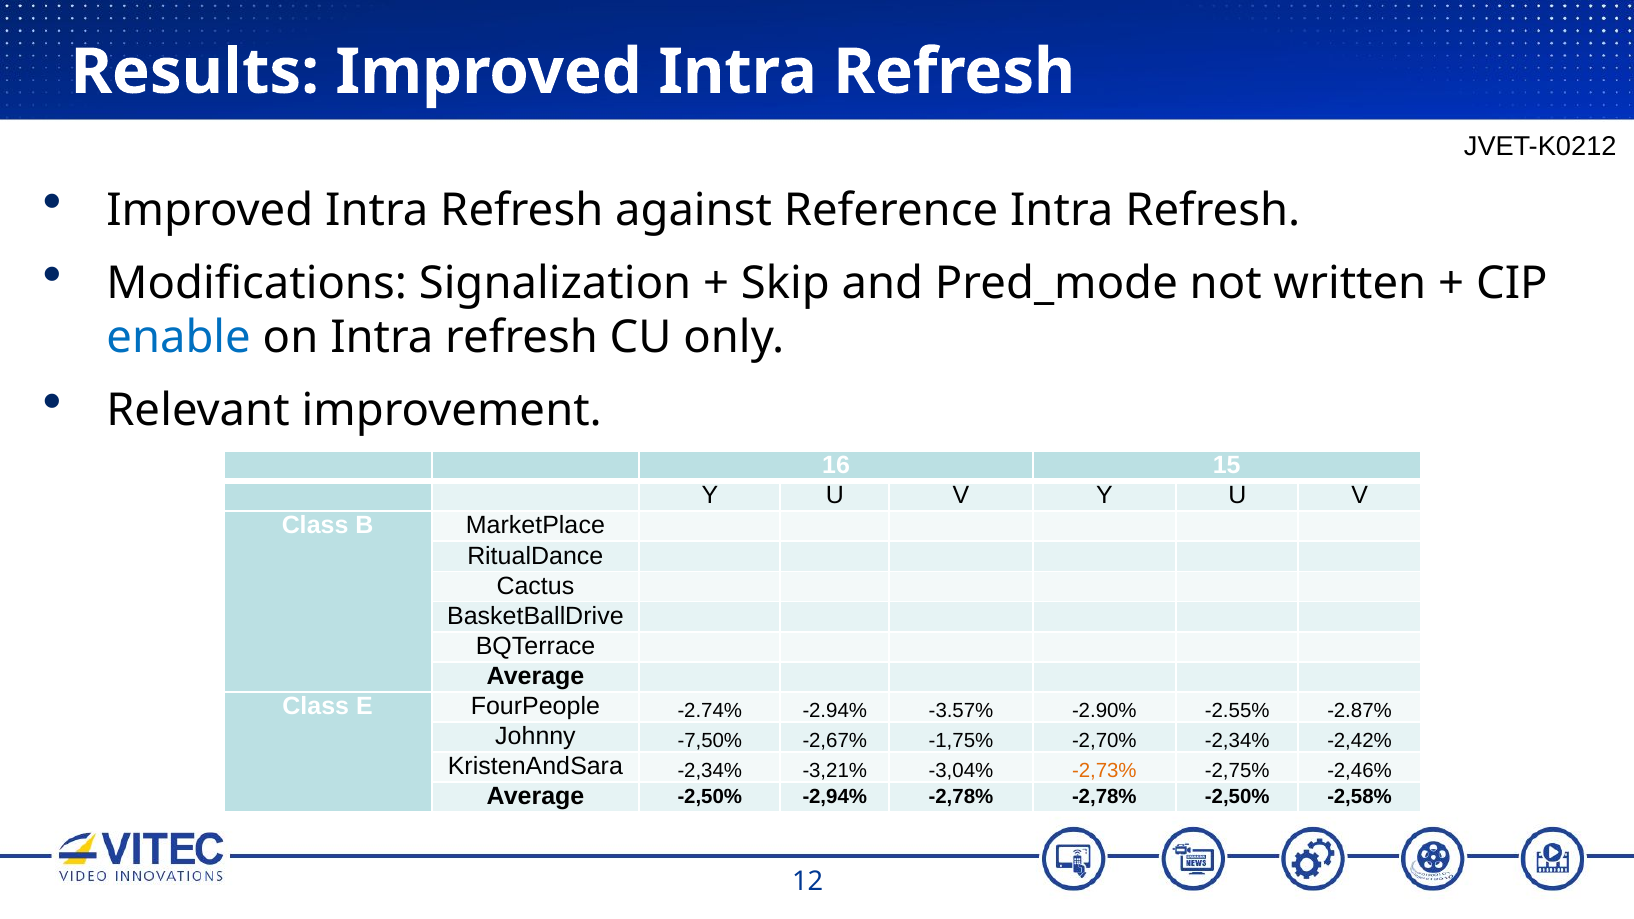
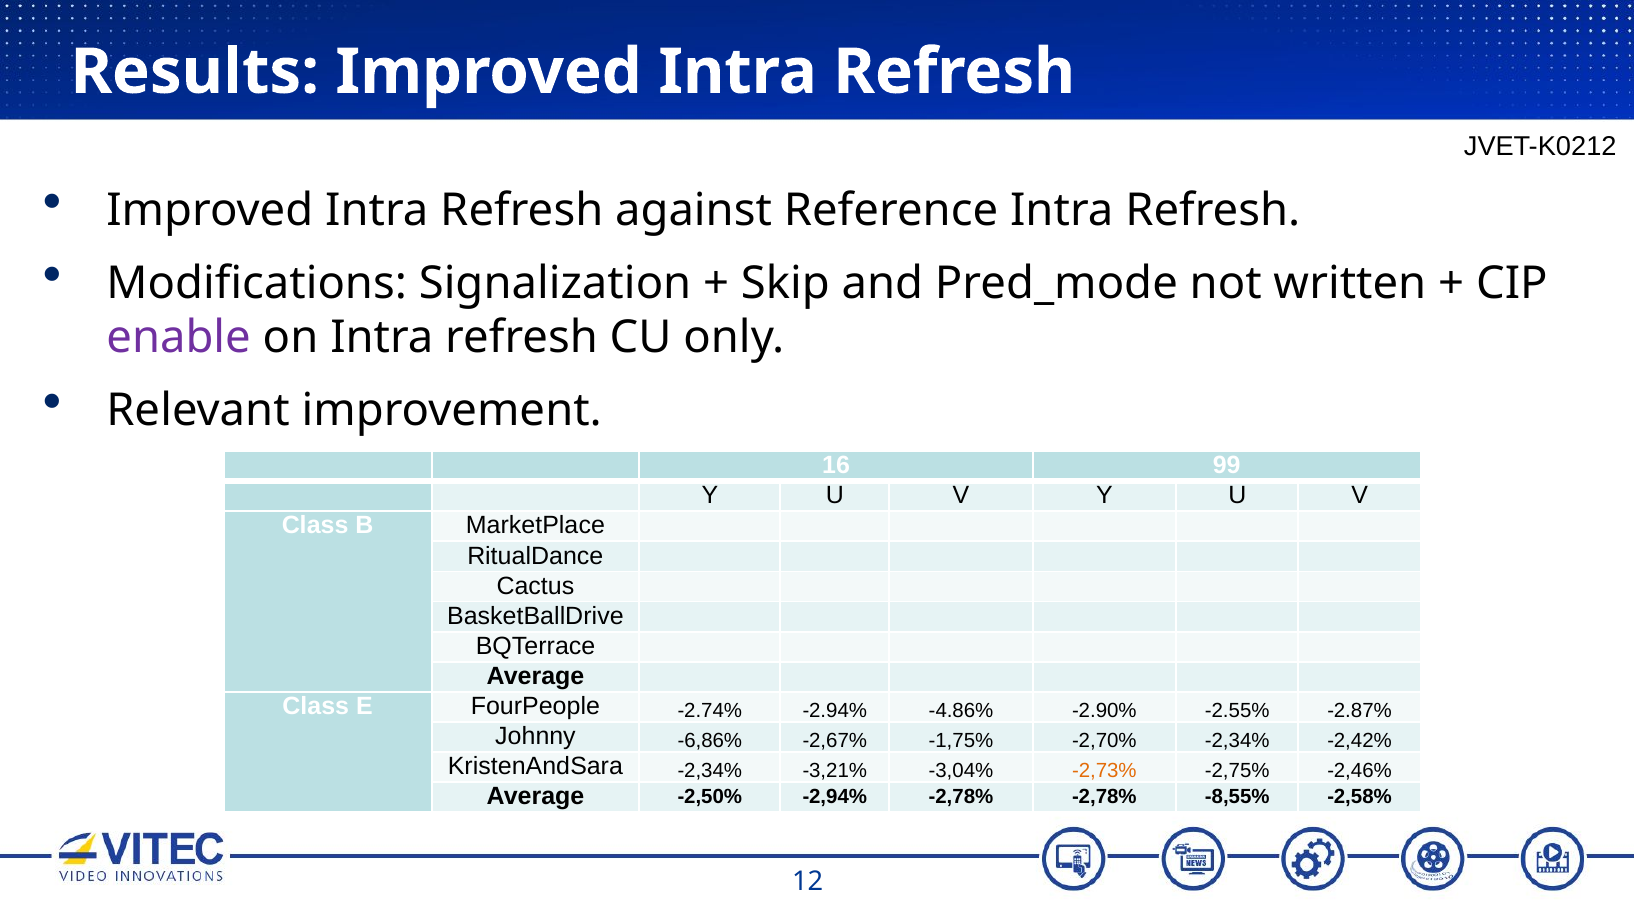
enable colour: blue -> purple (179, 338)
15: 15 -> 99 (1227, 466)
-3.57%: -3.57% -> -4.86% (961, 711)
-7,50%: -7,50% -> -6,86% (710, 741)
-2,78% -2,50%: -2,50% -> -8,55% (1237, 797)
